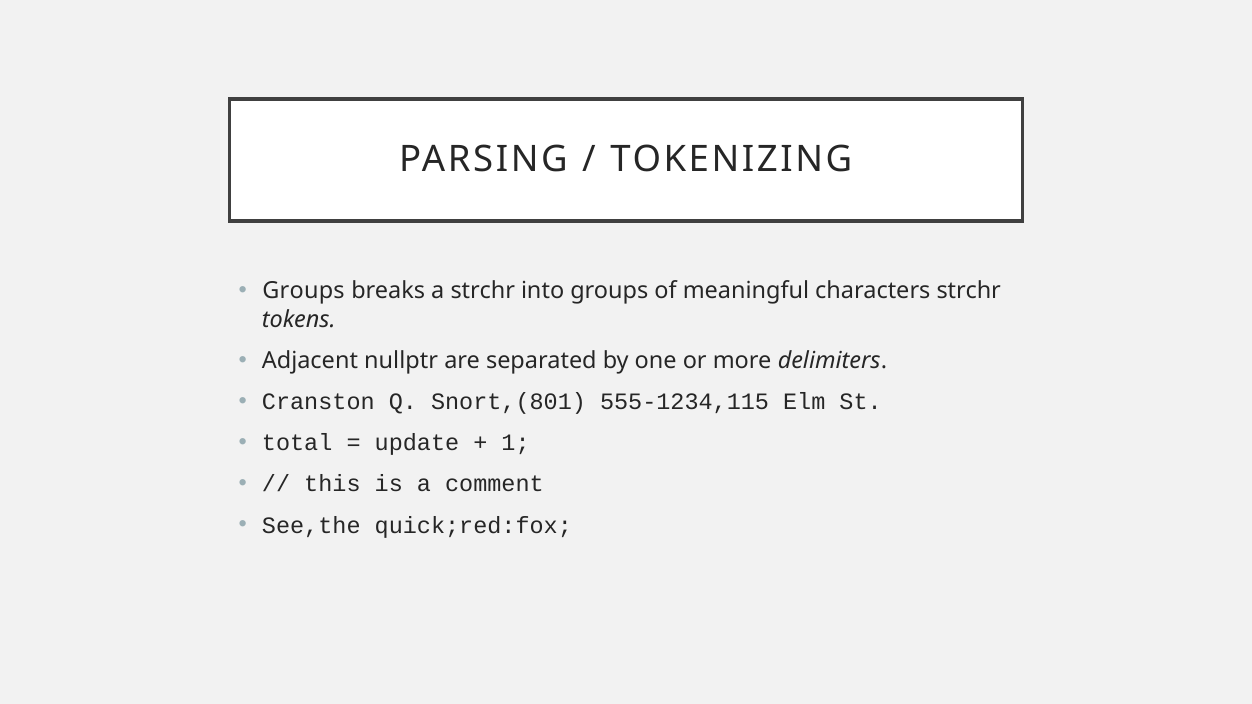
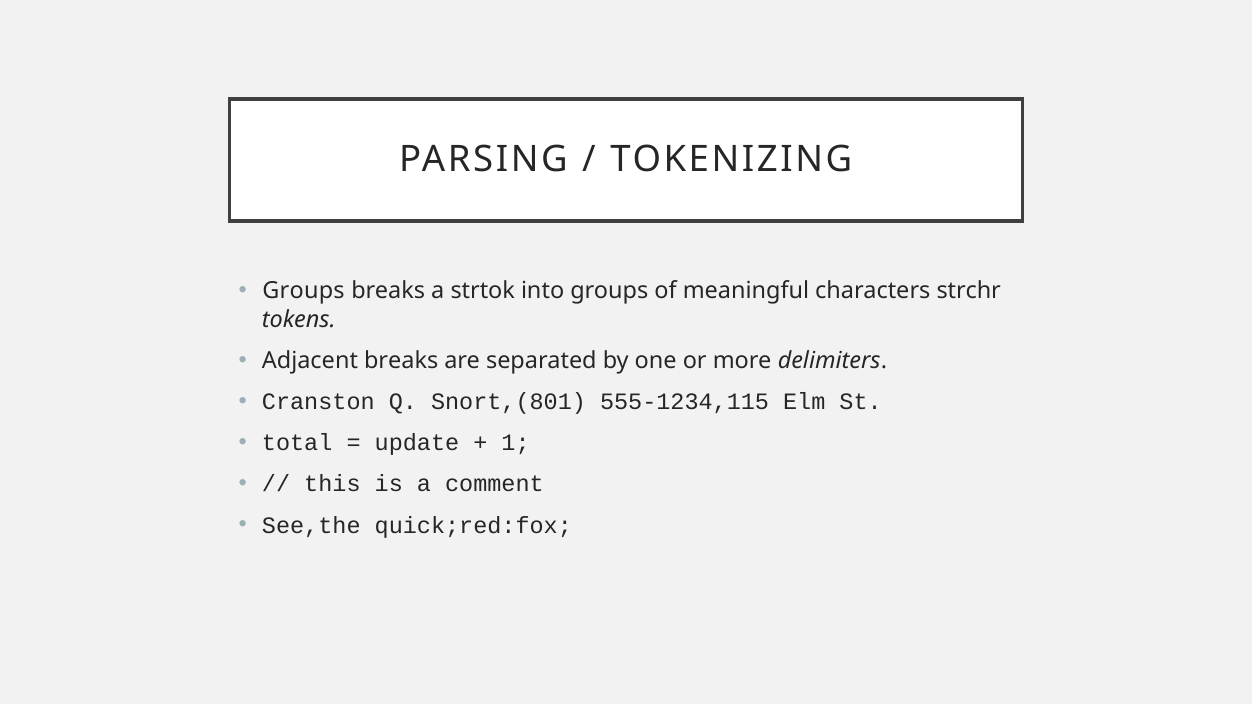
a strchr: strchr -> strtok (483, 291)
Adjacent nullptr: nullptr -> breaks (401, 361)
